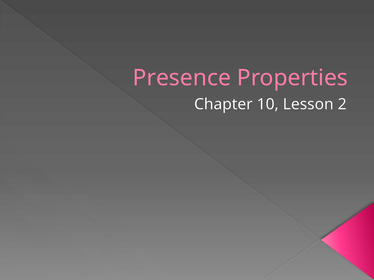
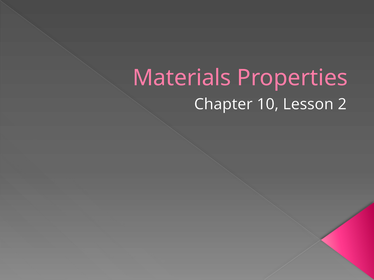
Presence: Presence -> Materials (182, 78)
